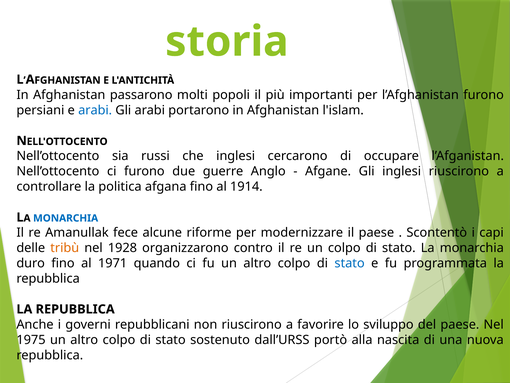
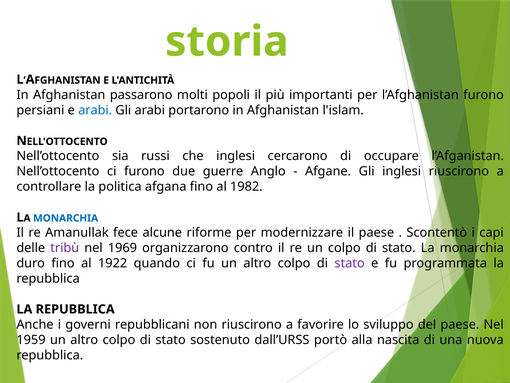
1914: 1914 -> 1982 (246, 186)
tribù colour: orange -> purple (65, 248)
1928: 1928 -> 1969 (122, 248)
1971: 1971 -> 1922 (113, 263)
stato colour: blue -> purple (350, 263)
1975: 1975 -> 1959 (31, 339)
